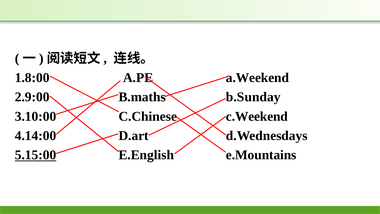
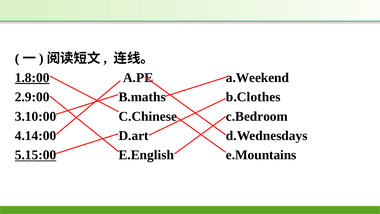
1.8:00 underline: none -> present (32, 78)
b.Sunday: b.Sunday -> b.Clothes (253, 97)
c.Weekend: c.Weekend -> c.Bedroom (257, 116)
